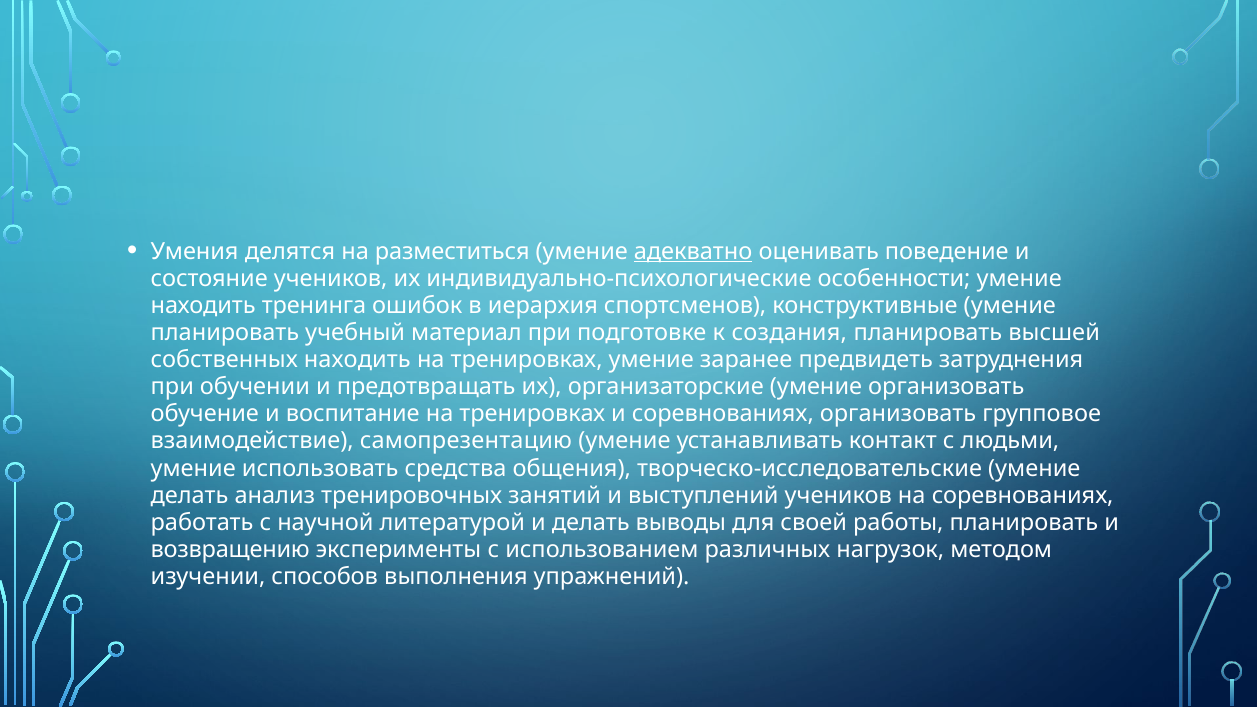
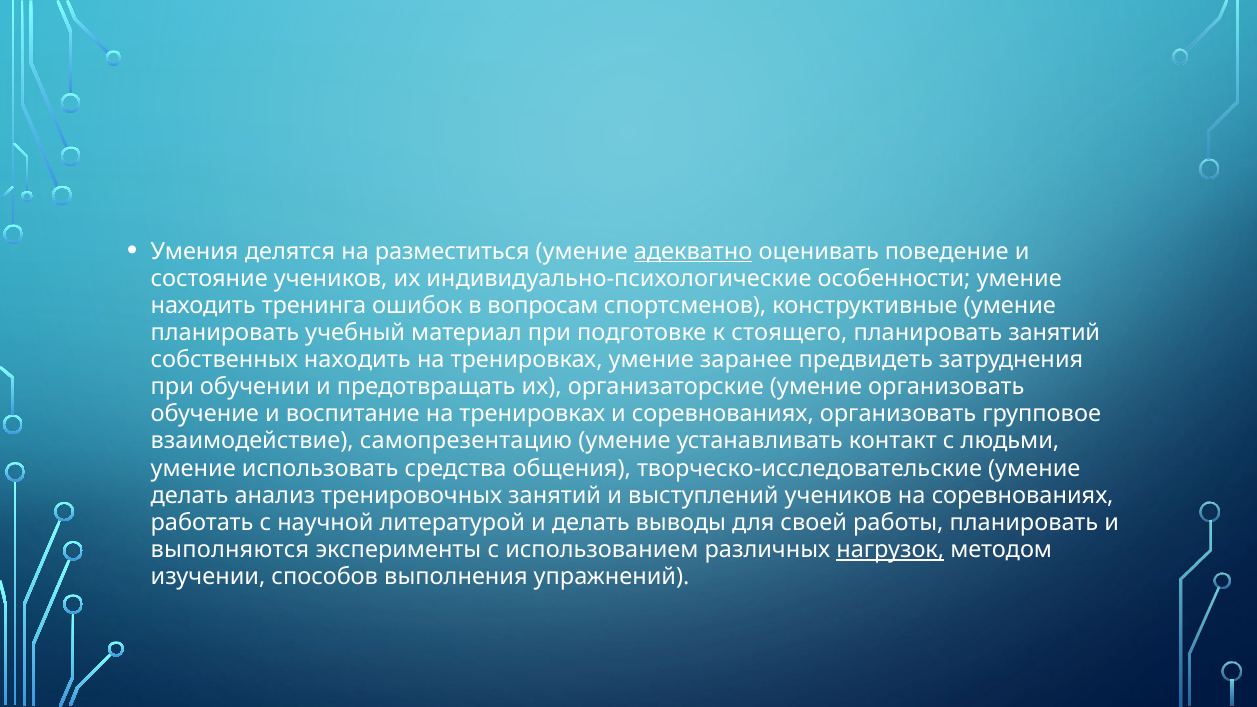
иерархия: иерархия -> вопросам (543, 306)
создания: создания -> стоящего (789, 333)
планировать высшей: высшей -> занятий (1054, 333)
возвращению: возвращению -> выполняются (230, 550)
нагрузок underline: none -> present (890, 550)
